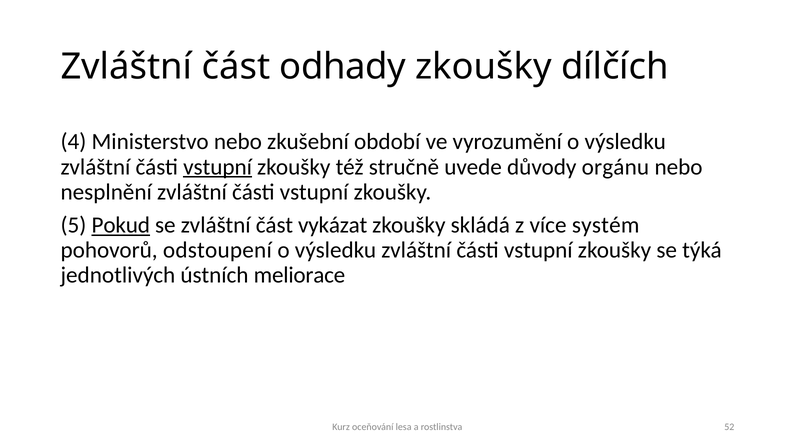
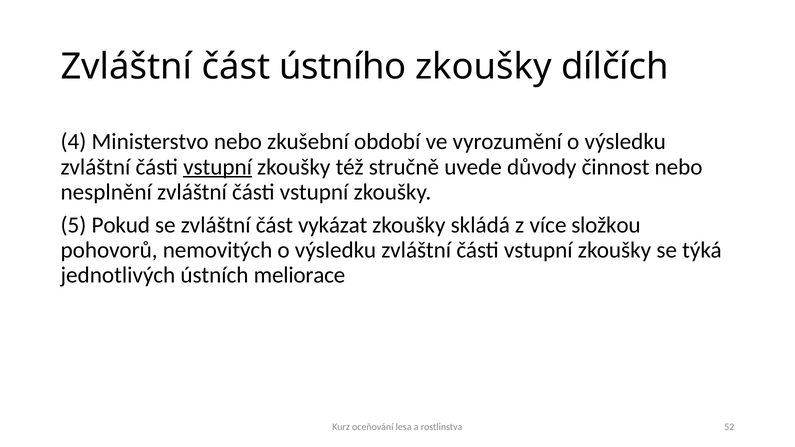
odhady: odhady -> ústního (343, 67)
orgánu: orgánu -> činnost (616, 167)
Pokud underline: present -> none (121, 225)
systém: systém -> složkou (606, 225)
odstoupení: odstoupení -> nemovitých (218, 250)
